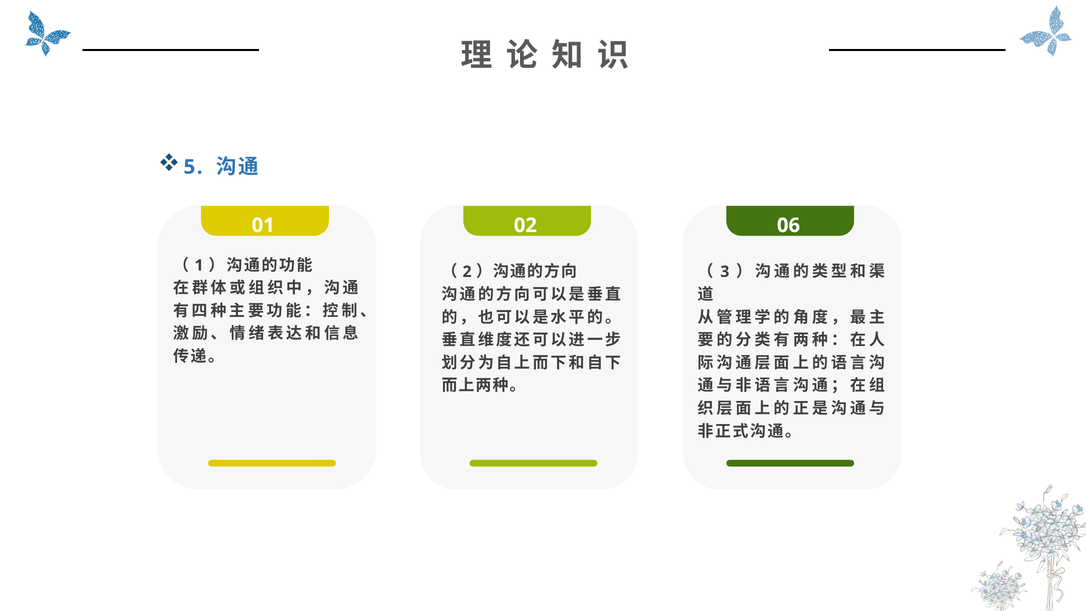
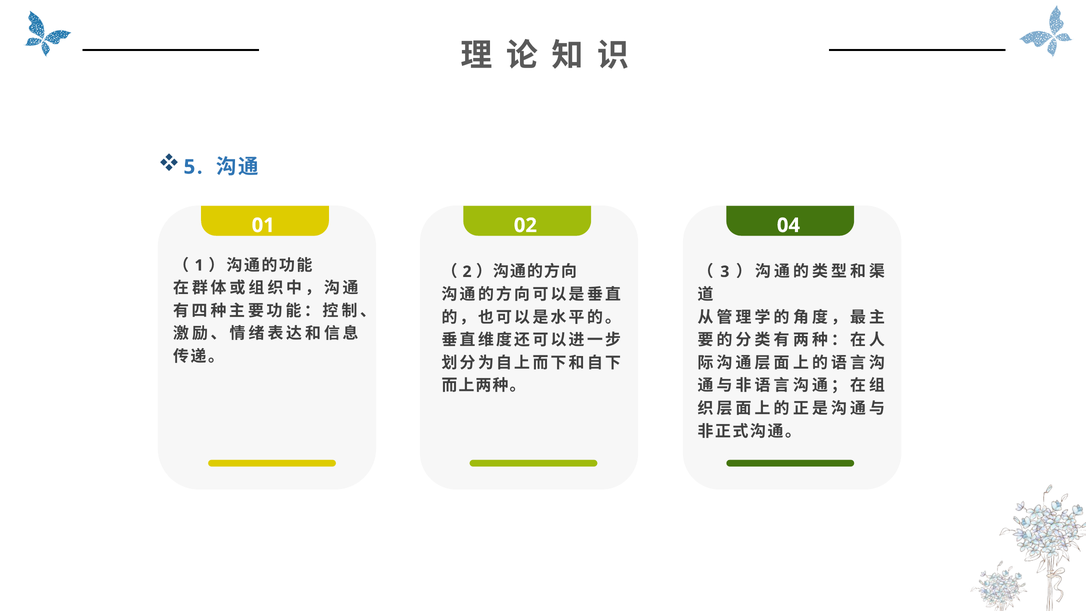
06: 06 -> 04 (788, 225)
